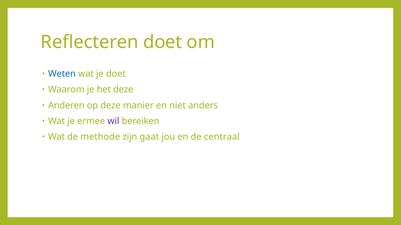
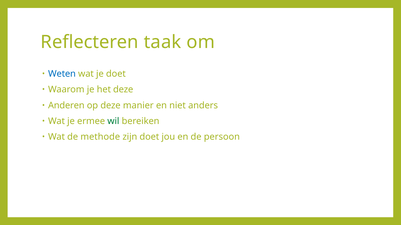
Reflecteren doet: doet -> taak (163, 42)
wil colour: purple -> green (113, 121)
zijn gaat: gaat -> doet (149, 137)
centraal: centraal -> persoon (222, 137)
